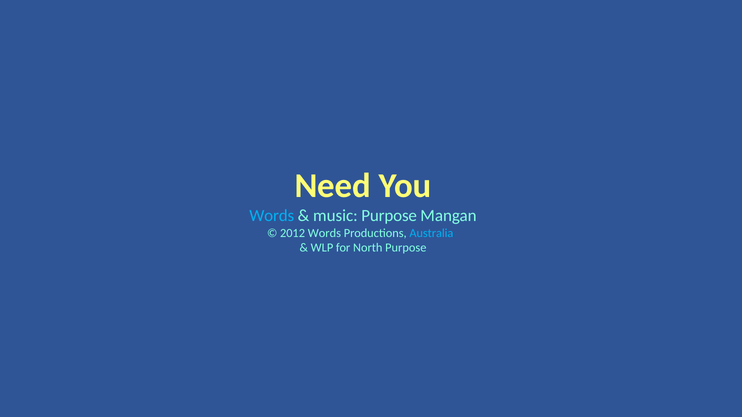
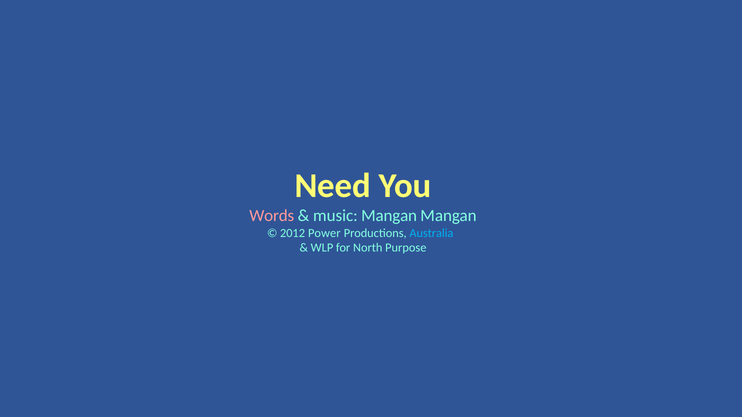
Words colour: light blue -> pink (272, 216)
music Purpose: Purpose -> Mangan (389, 216)
2012 Words: Words -> Power (324, 233)
